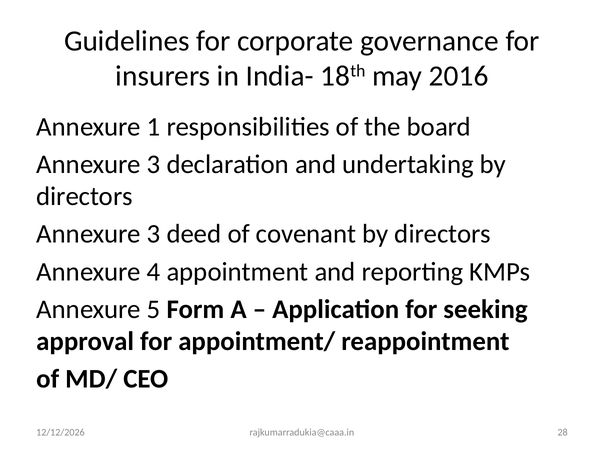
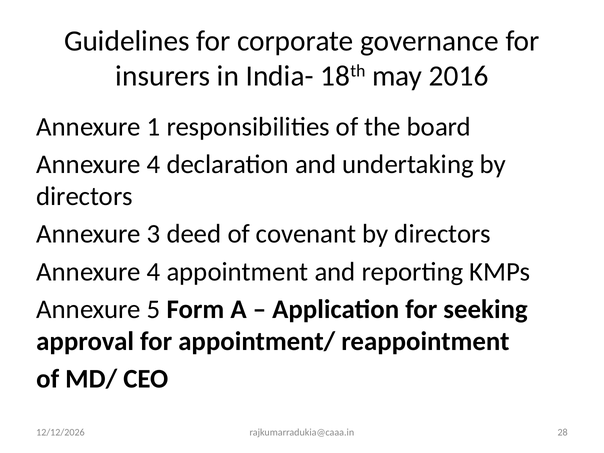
3: 3 -> 4 (154, 164)
